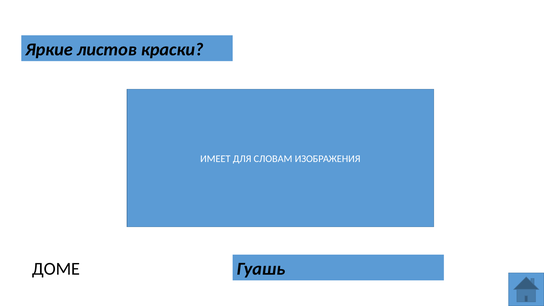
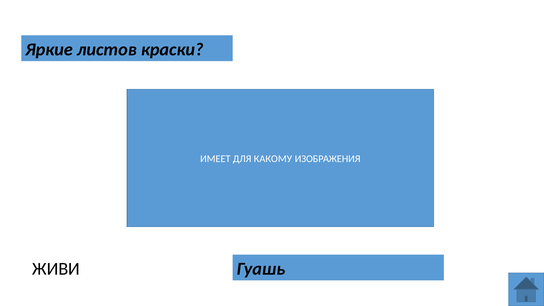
СЛОВАМ: СЛОВАМ -> КАКОМУ (273, 159)
ДОМЕ: ДОМЕ -> ЖИВИ (56, 269)
